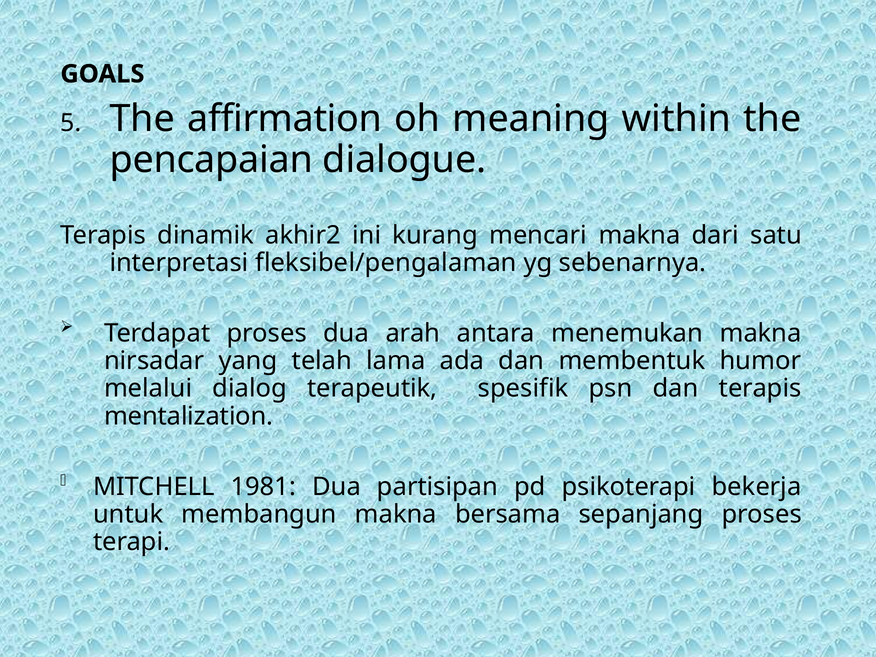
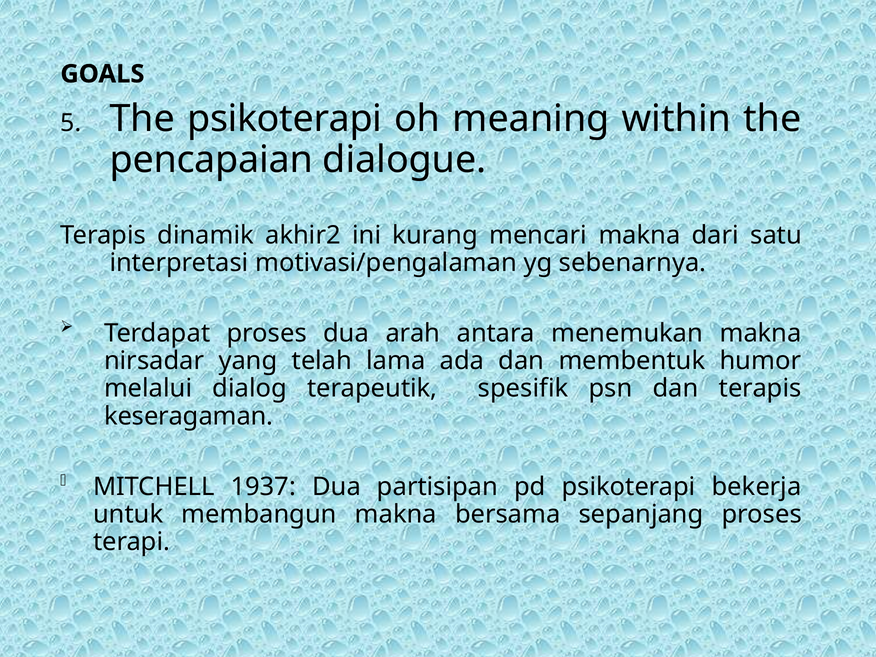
The affirmation: affirmation -> psikoterapi (285, 119)
fleksibel/pengalaman: fleksibel/pengalaman -> motivasi/pengalaman (386, 263)
mentalization: mentalization -> keseragaman (189, 416)
1981: 1981 -> 1937 (263, 487)
